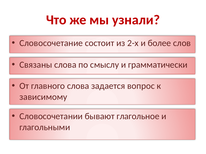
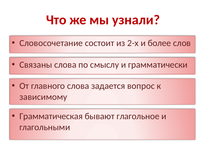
Словосочетании: Словосочетании -> Грамматическая (51, 117)
